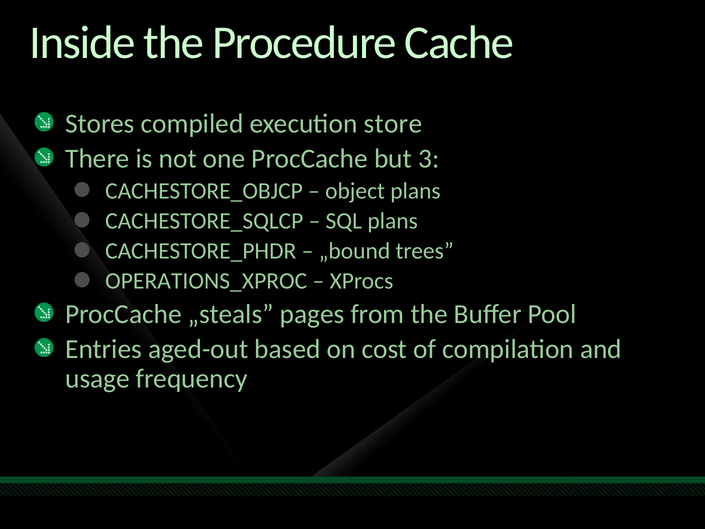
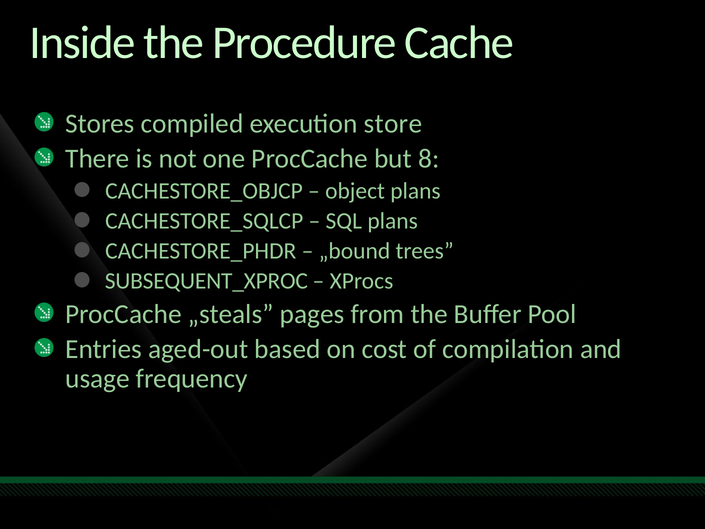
3: 3 -> 8 (429, 159)
OPERATIONS_XPROC: OPERATIONS_XPROC -> SUBSEQUENT_XPROC (206, 281)
